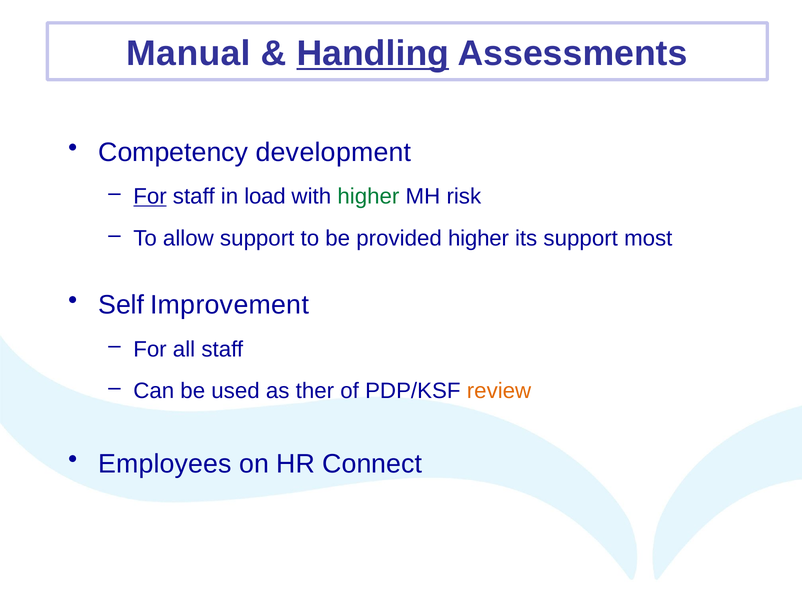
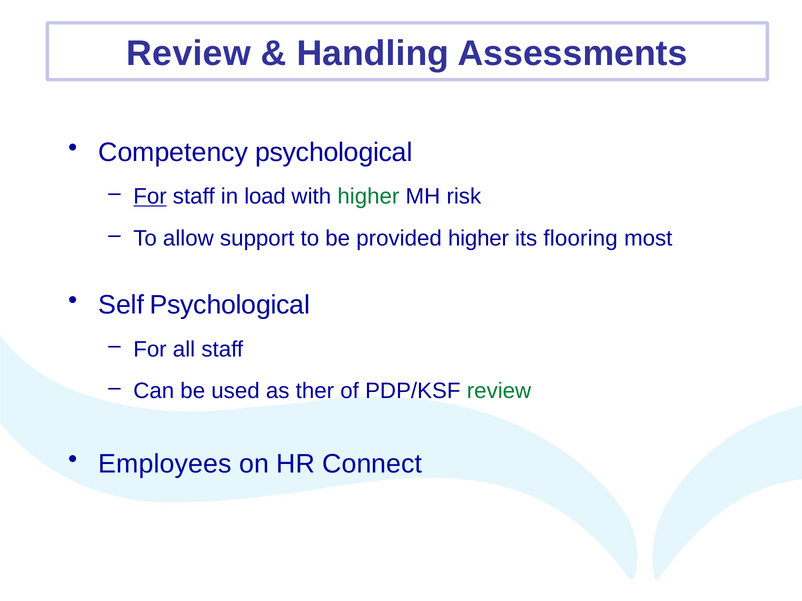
Manual: Manual -> Review (189, 54)
Handling underline: present -> none (373, 54)
Competency development: development -> psychological (334, 152)
its support: support -> flooring (581, 238)
Self Improvement: Improvement -> Psychological (230, 305)
review colour: orange -> green (499, 391)
